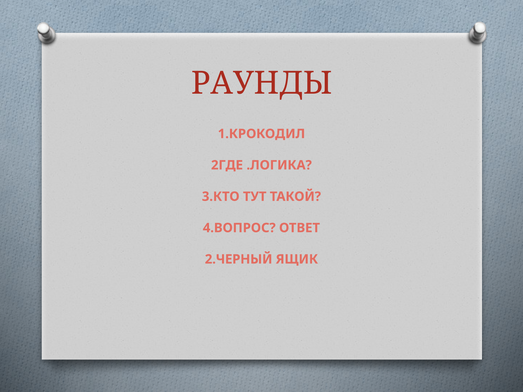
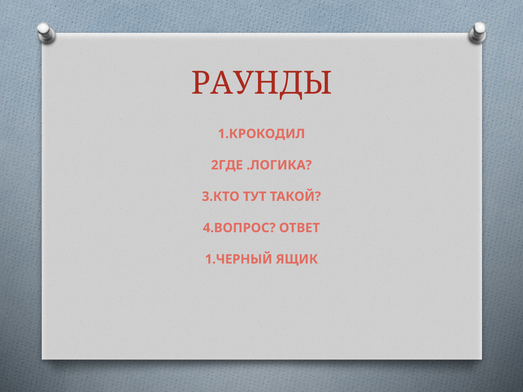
2.ЧЕРНЫЙ: 2.ЧЕРНЫЙ -> 1.ЧЕРНЫЙ (239, 259)
